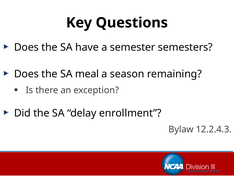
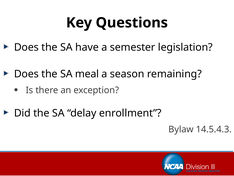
semesters: semesters -> legislation (185, 47)
12.2.4.3: 12.2.4.3 -> 14.5.4.3 (214, 129)
